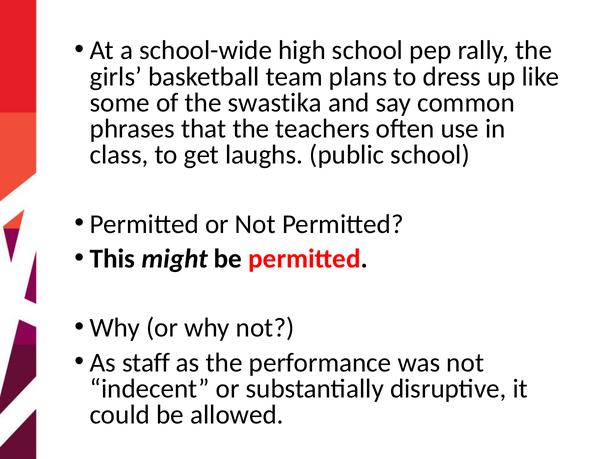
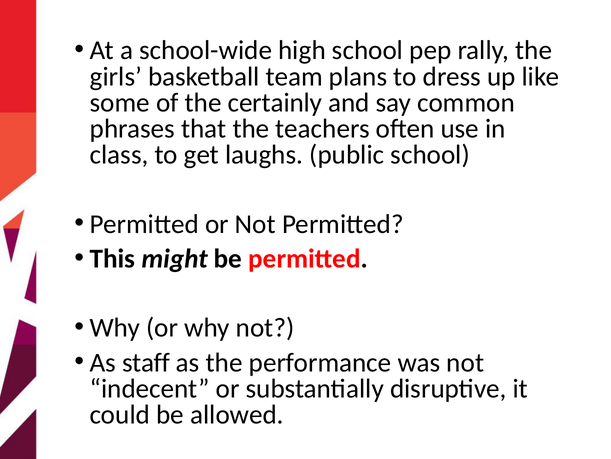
swastika: swastika -> certainly (275, 102)
